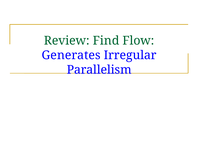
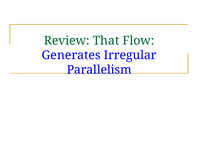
Find: Find -> That (106, 40)
